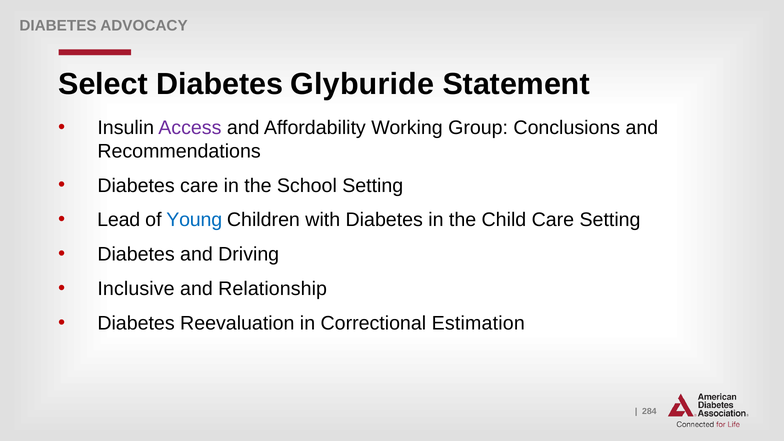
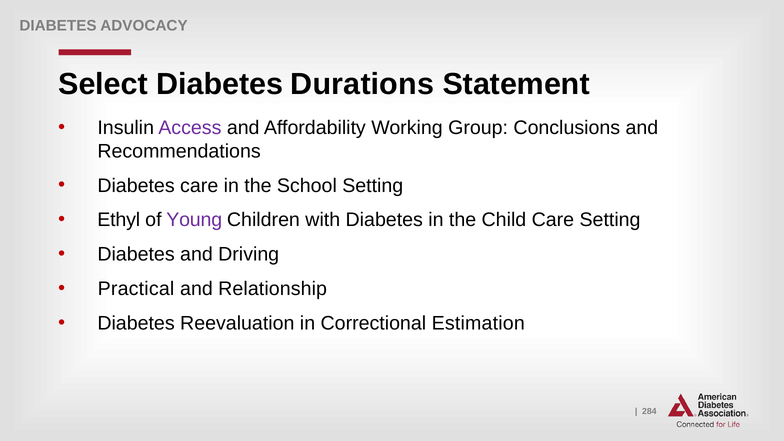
Glyburide: Glyburide -> Durations (362, 84)
Lead: Lead -> Ethyl (119, 220)
Young colour: blue -> purple (194, 220)
Inclusive: Inclusive -> Practical (136, 289)
